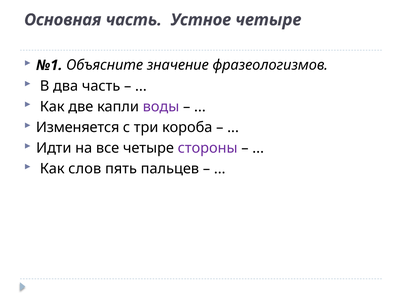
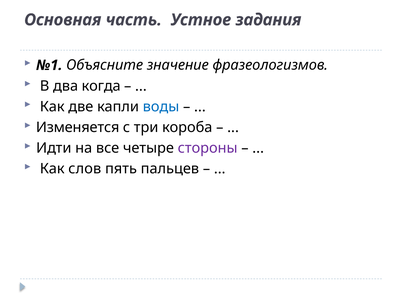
Устное четыре: четыре -> задания (268, 20)
два часть: часть -> когда (101, 86)
воды colour: purple -> blue (161, 107)
